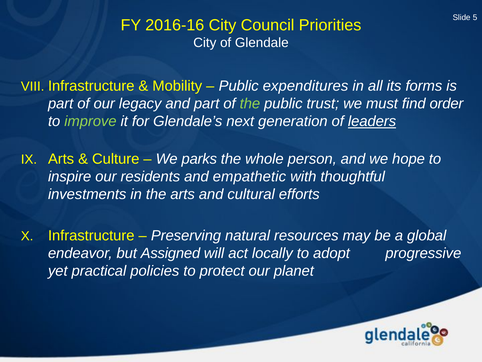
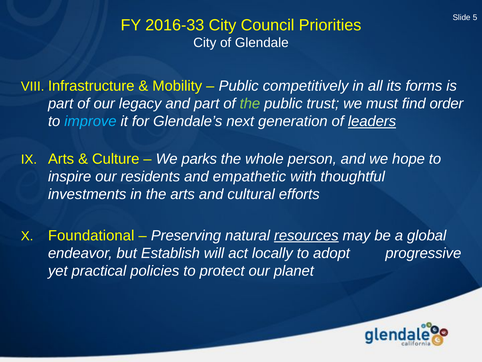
2016-16: 2016-16 -> 2016-33 (175, 25)
expenditures: expenditures -> competitively (306, 86)
improve colour: light green -> light blue (90, 121)
Infrastructure: Infrastructure -> Foundational (91, 235)
resources underline: none -> present (306, 235)
Assigned: Assigned -> Establish (170, 253)
